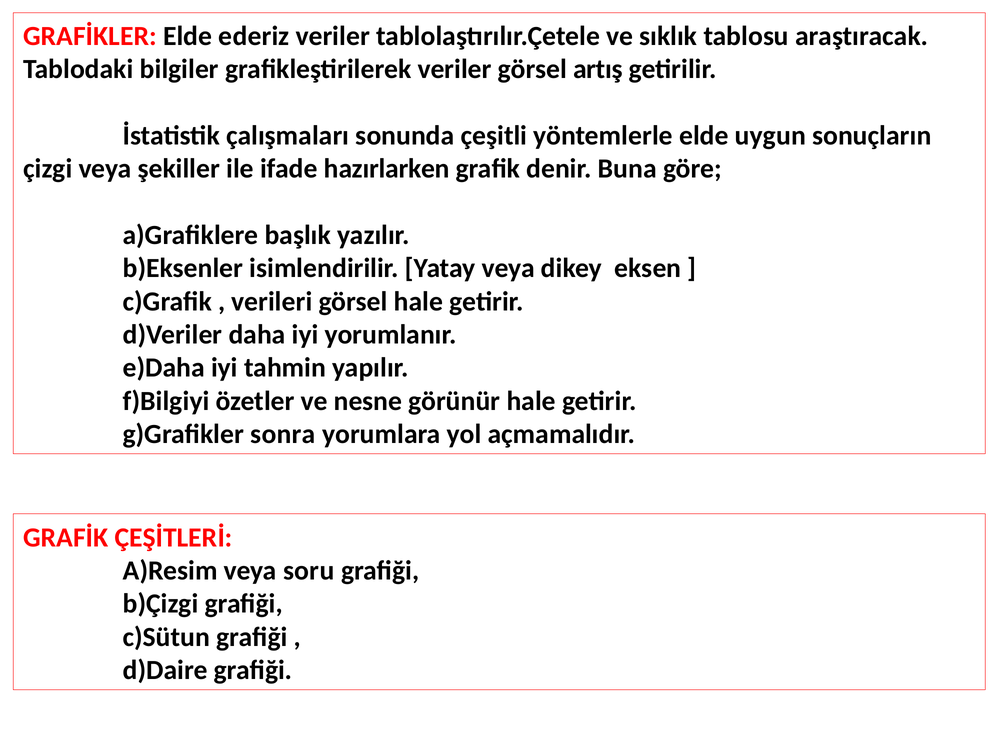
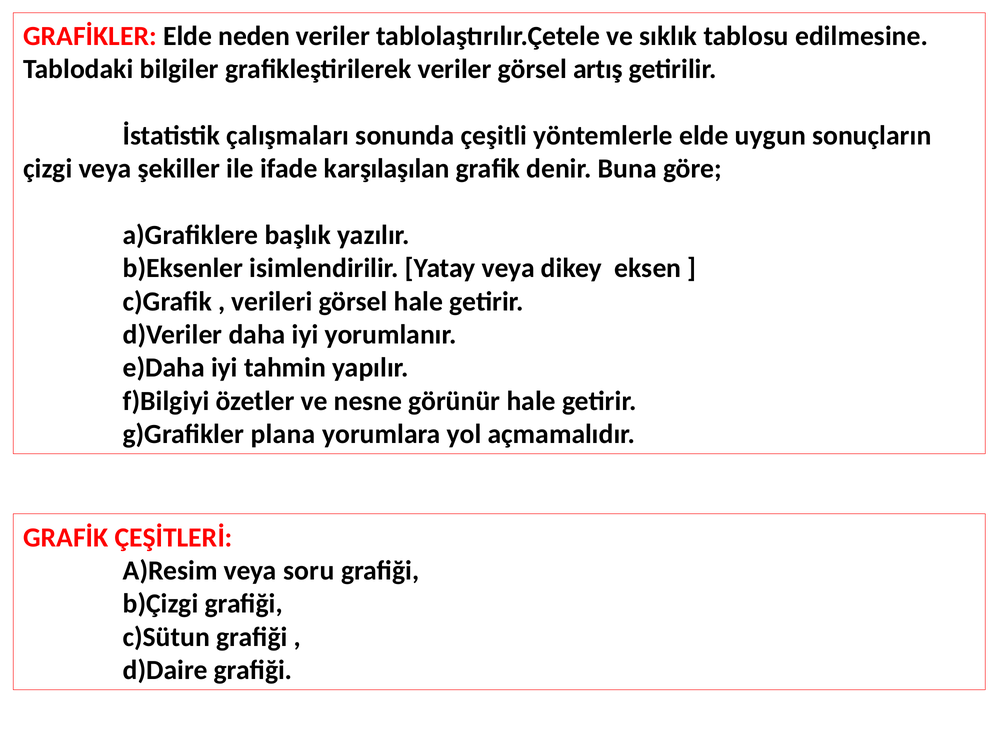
ederiz: ederiz -> neden (254, 36)
araştıracak: araştıracak -> edilmesine (862, 36)
hazırlarken: hazırlarken -> karşılaşılan (387, 169)
sonra: sonra -> plana (283, 434)
